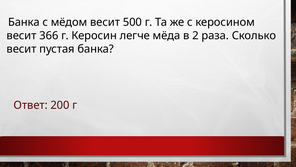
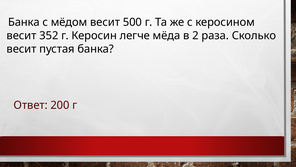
366: 366 -> 352 (49, 36)
